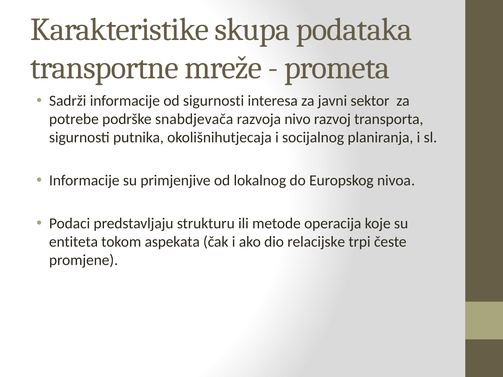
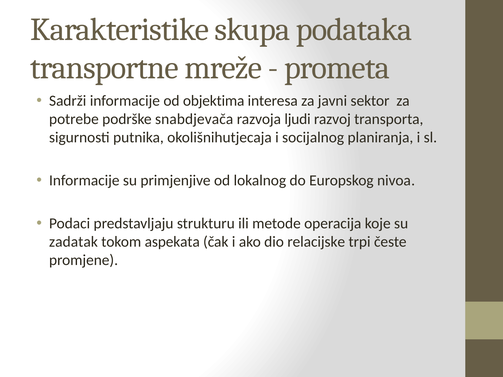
od sigurnosti: sigurnosti -> objektima (214, 101)
nivo: nivo -> ljudi (298, 119)
entiteta: entiteta -> zadatak (73, 242)
